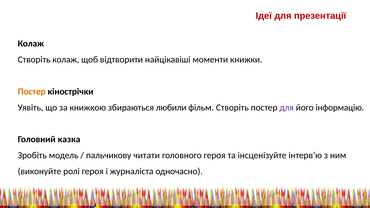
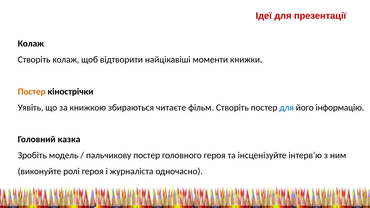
любили: любили -> читаєте (171, 108)
для colour: purple -> blue (287, 108)
пальчикову читати: читати -> постер (147, 155)
